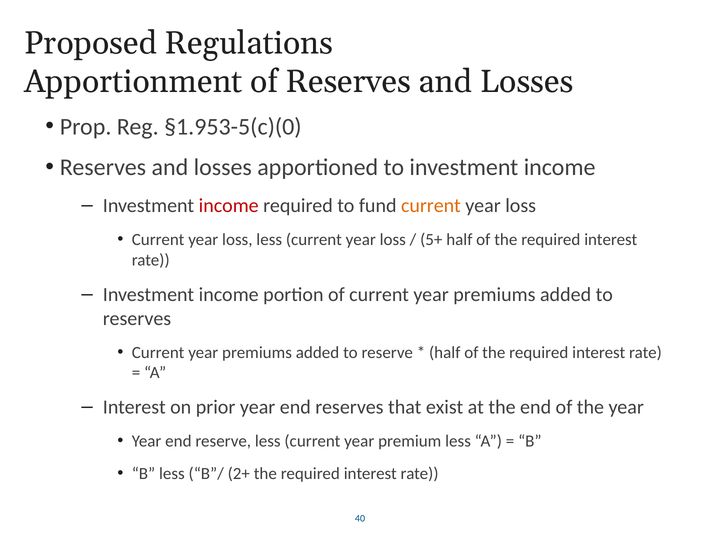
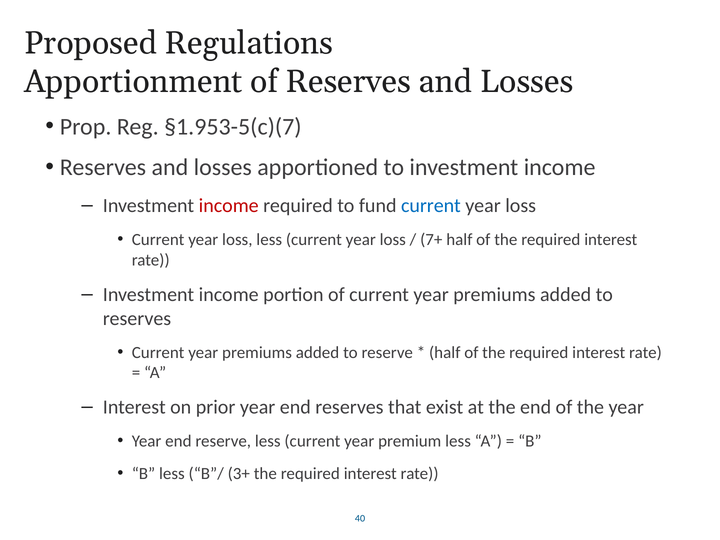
§1.953-5(c)(0: §1.953-5(c)(0 -> §1.953-5(c)(7 (233, 127)
current colour: orange -> blue (431, 206)
5+: 5+ -> 7+ (431, 240)
2+: 2+ -> 3+ (239, 474)
